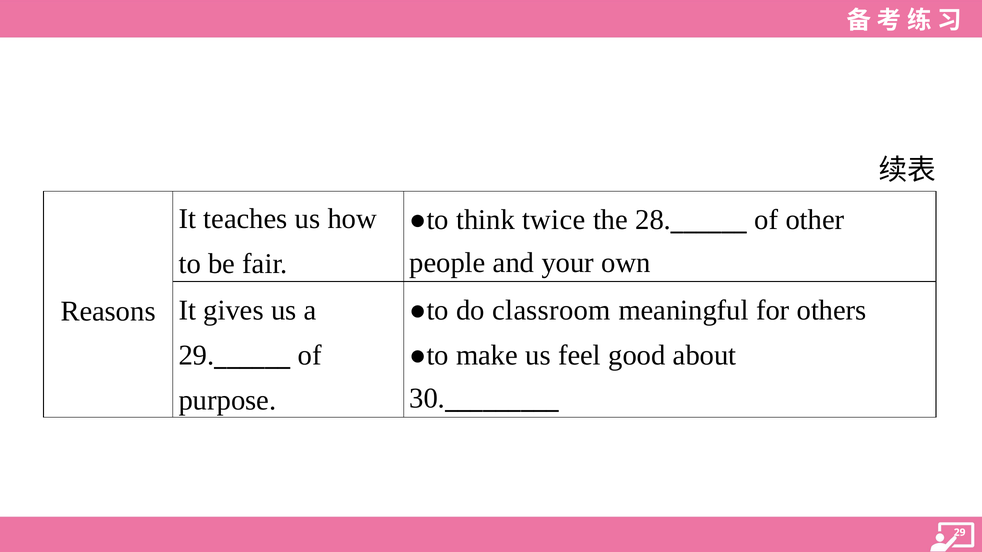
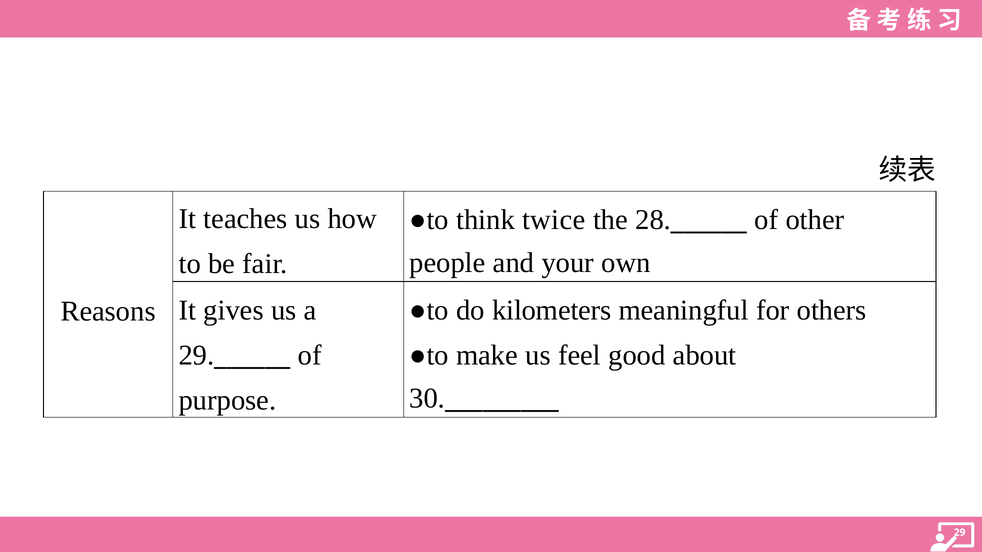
classroom: classroom -> kilometers (552, 310)
